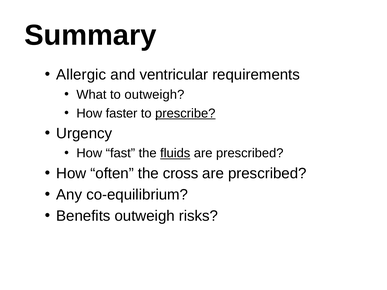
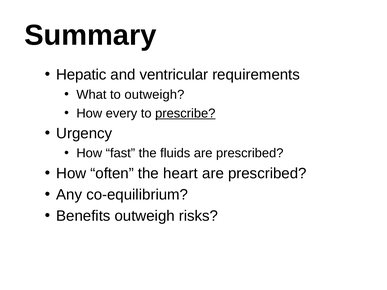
Allergic: Allergic -> Hepatic (81, 75)
faster: faster -> every (121, 113)
fluids underline: present -> none (175, 153)
cross: cross -> heart (180, 174)
